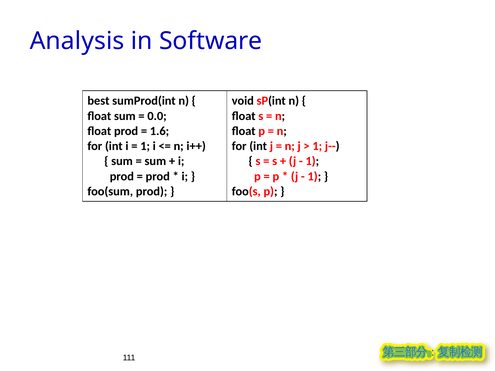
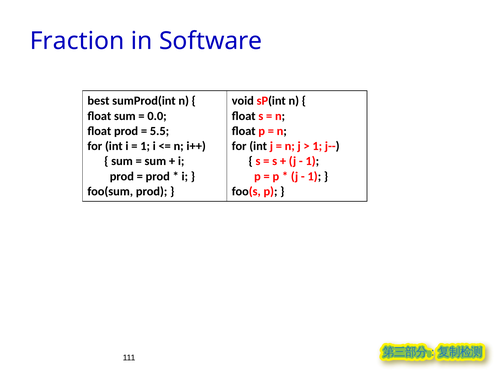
Analysis: Analysis -> Fraction (77, 41)
1.6: 1.6 -> 5.5 (160, 131)
